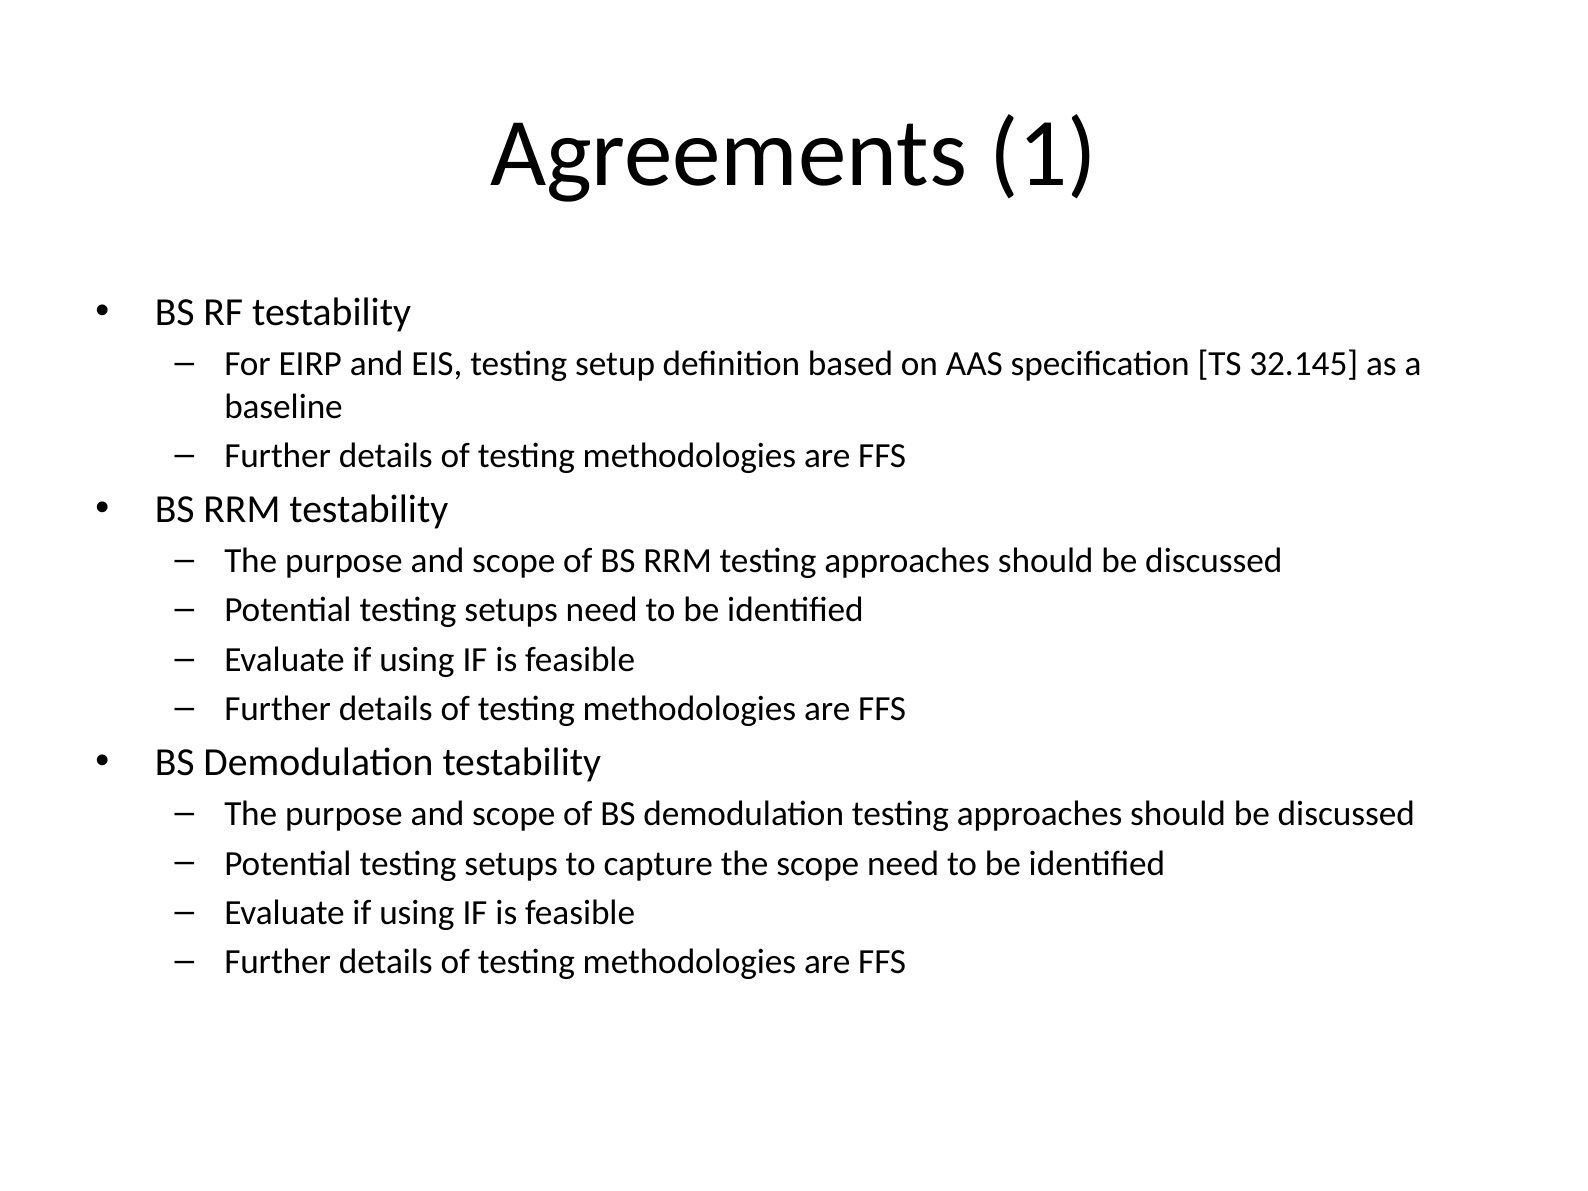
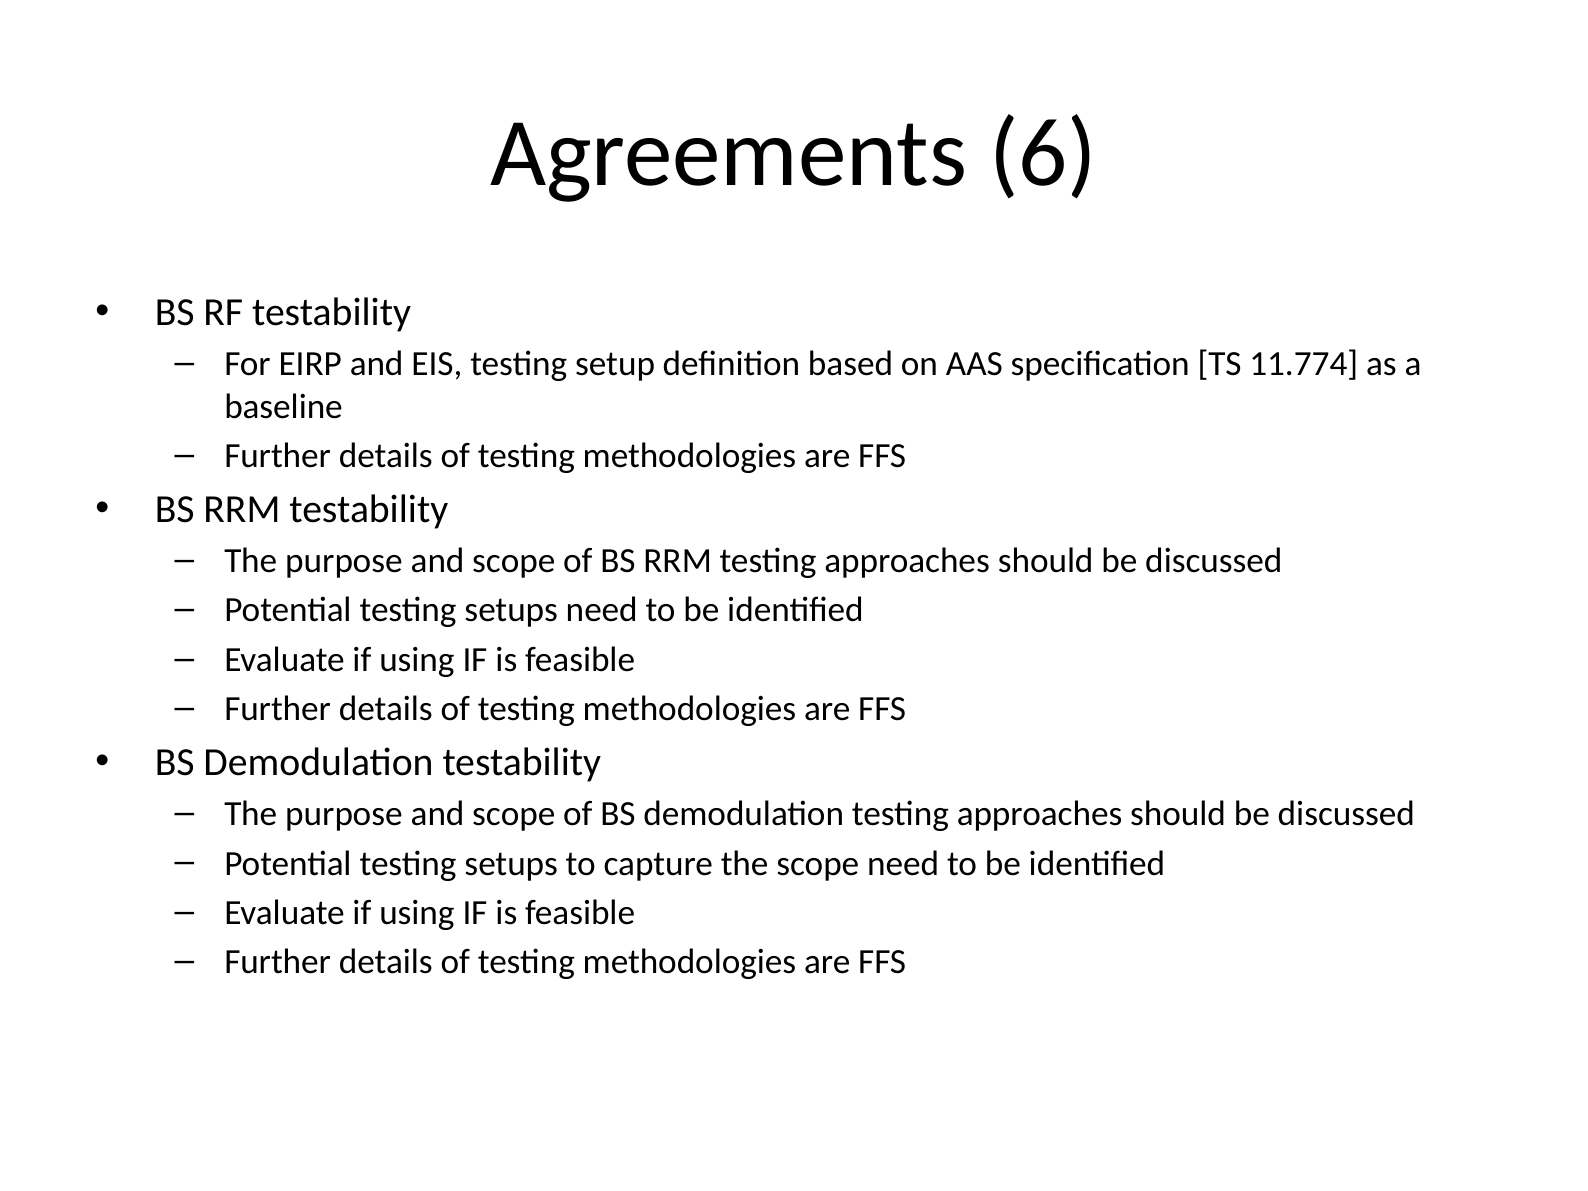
1: 1 -> 6 (1043, 154)
32.145: 32.145 -> 11.774 (1304, 364)
